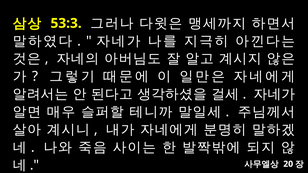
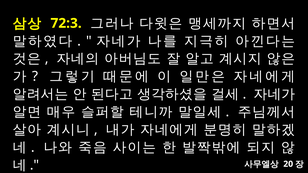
53:3: 53:3 -> 72:3 (66, 23)
